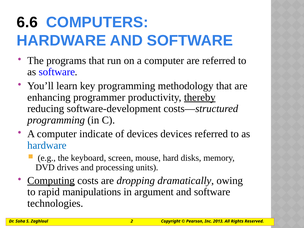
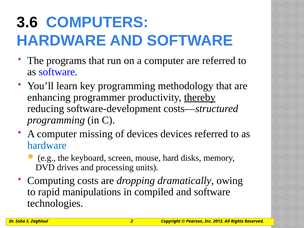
6.6: 6.6 -> 3.6 (27, 22)
indicate: indicate -> missing (96, 134)
Computing underline: present -> none (51, 181)
argument: argument -> compiled (154, 192)
